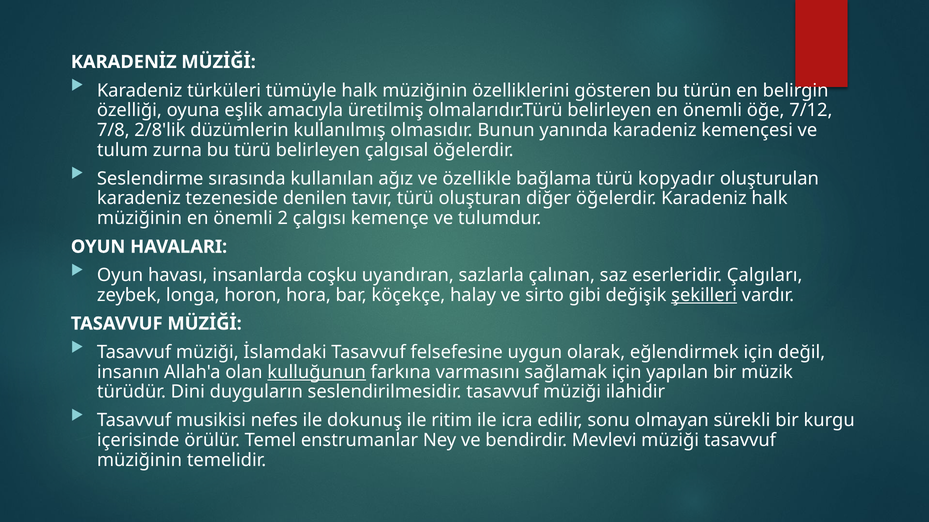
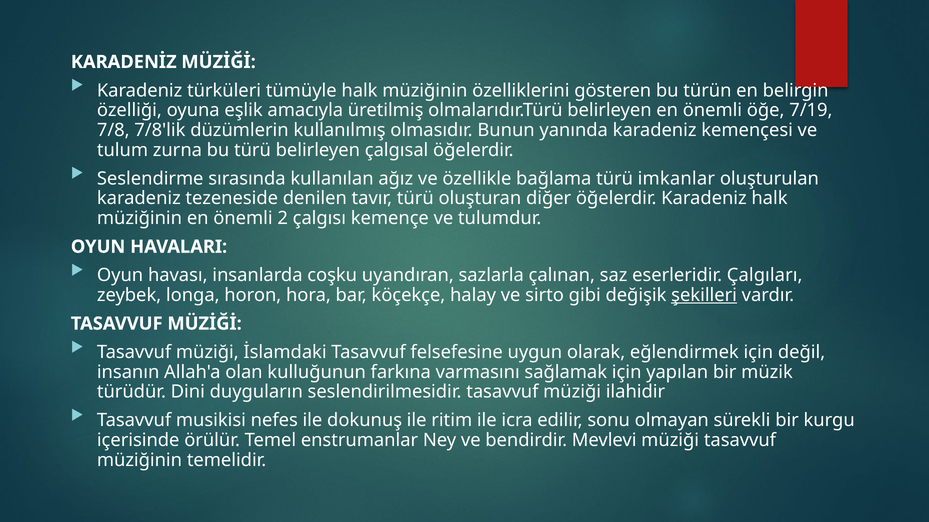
7/12: 7/12 -> 7/19 (811, 110)
2/8'lik: 2/8'lik -> 7/8'lik (160, 130)
kopyadır: kopyadır -> imkanlar (676, 179)
kulluğunun underline: present -> none (317, 372)
